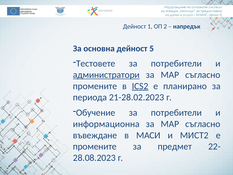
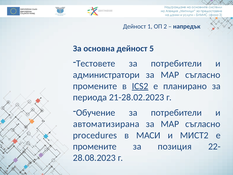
администратори underline: present -> none (106, 75)
информационна: информационна -> автоматизирана (106, 124)
въвеждане: въвеждане -> procedures (95, 135)
предмет: предмет -> позиция (175, 146)
